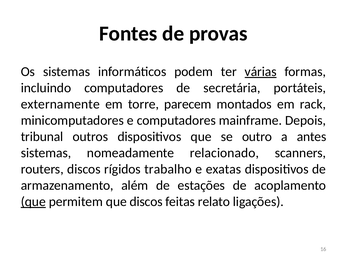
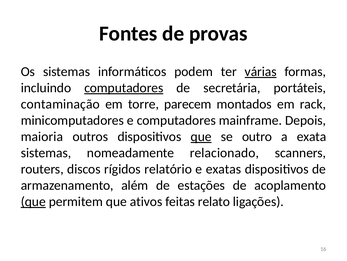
computadores underline: none -> present (124, 88)
externamente: externamente -> contaminação (60, 104)
tribunal: tribunal -> maioria (42, 136)
que underline: none -> present (201, 136)
antes: antes -> exata (312, 136)
trabalho: trabalho -> relatório (168, 169)
que discos: discos -> ativos (146, 201)
